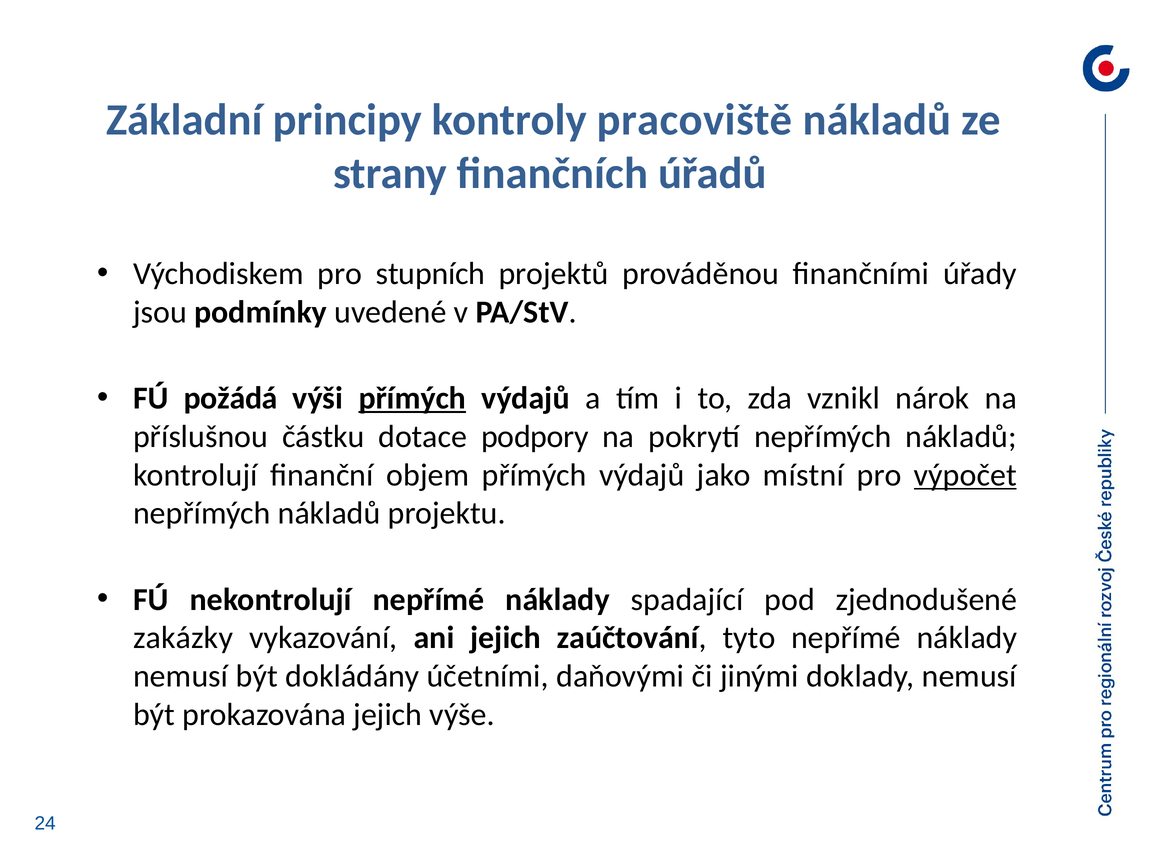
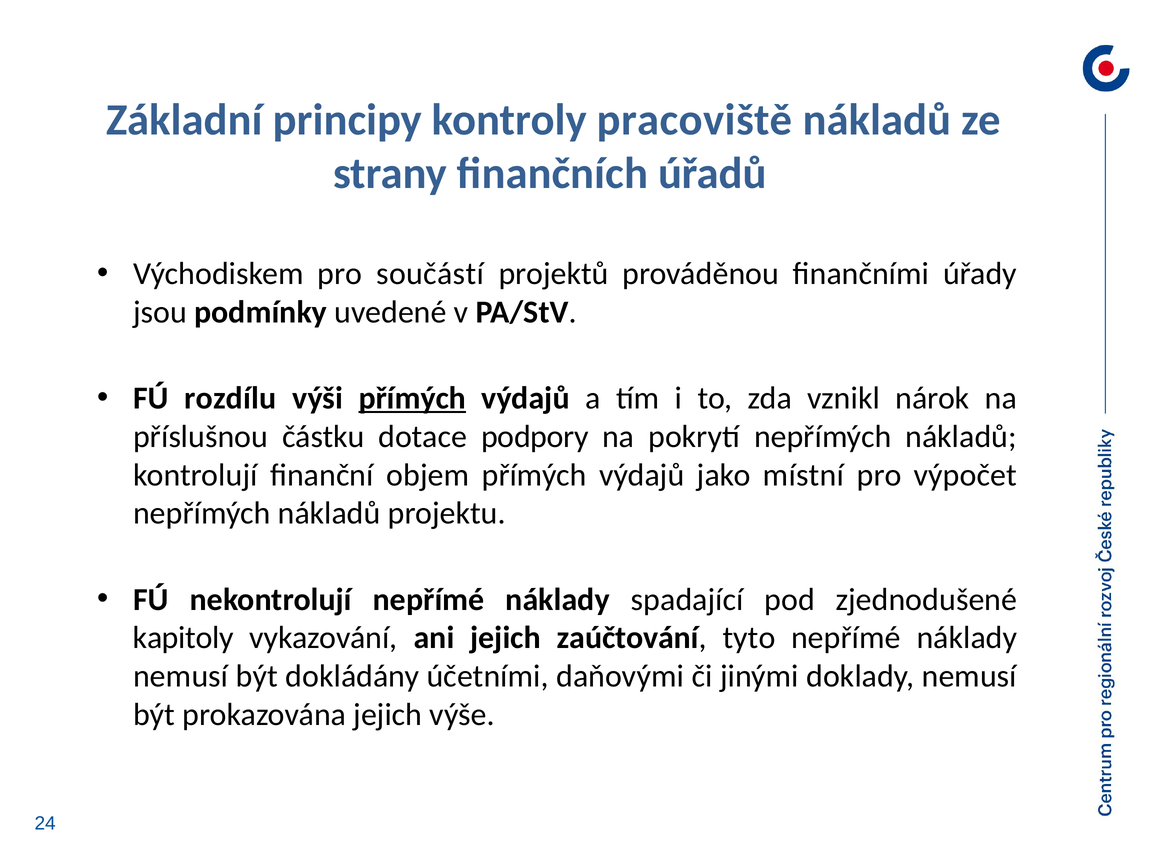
stupních: stupních -> součástí (430, 274)
požádá: požádá -> rozdílu (230, 399)
výpočet underline: present -> none (965, 475)
zakázky: zakázky -> kapitoly (183, 638)
